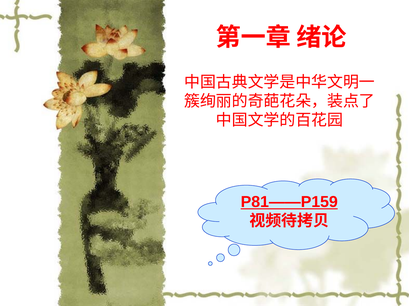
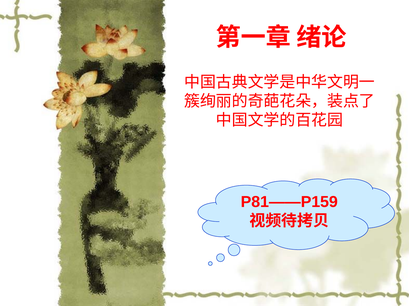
P81——P159 underline: present -> none (289, 203)
